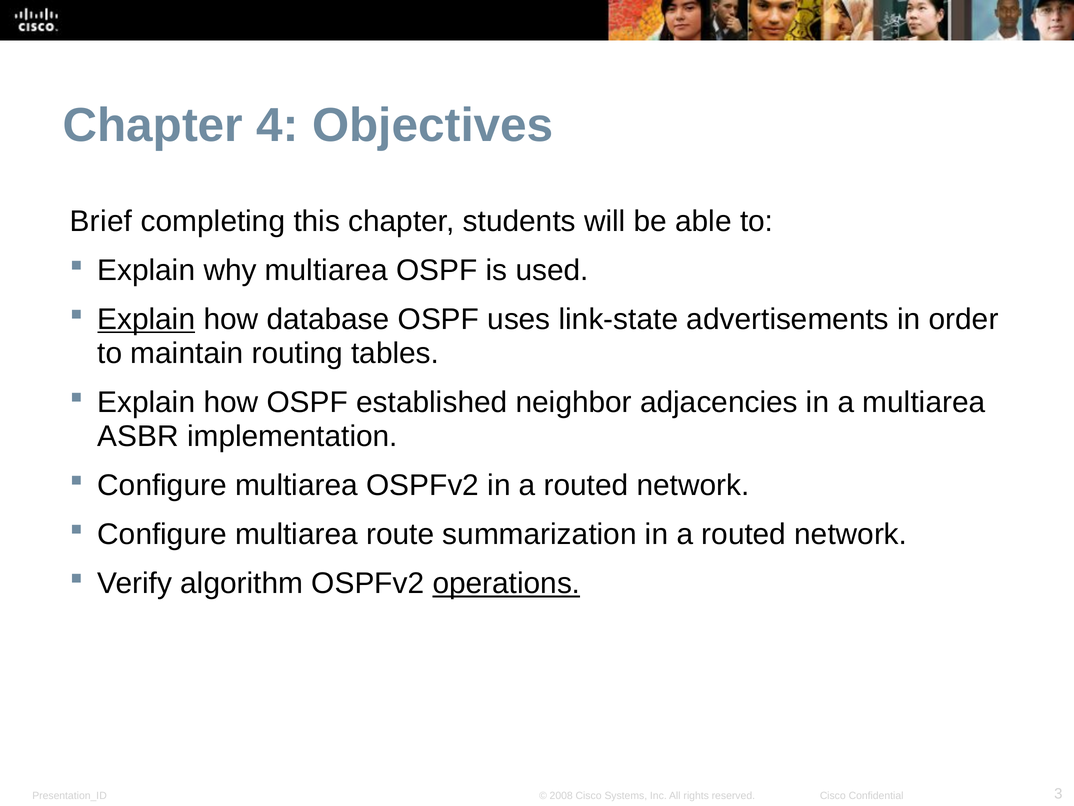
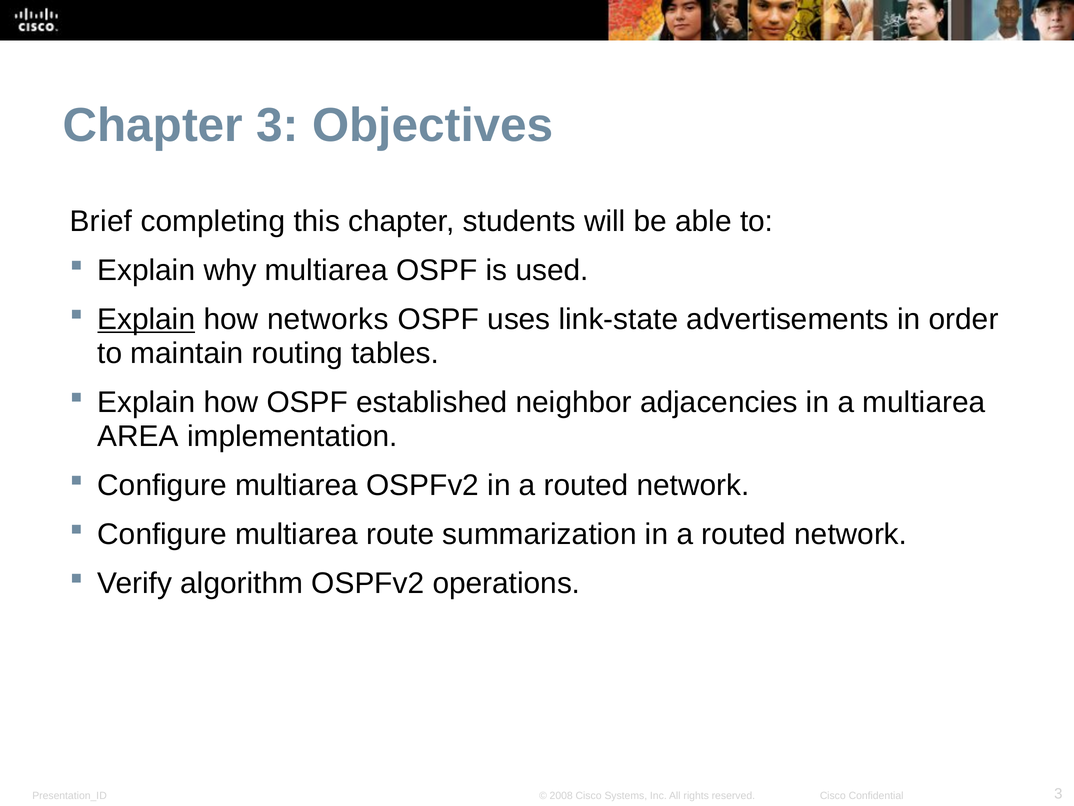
Chapter 4: 4 -> 3 (278, 125)
database: database -> networks (328, 319)
ASBR: ASBR -> AREA (138, 436)
operations underline: present -> none (506, 583)
